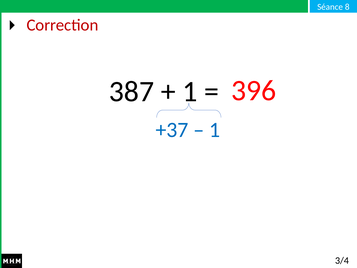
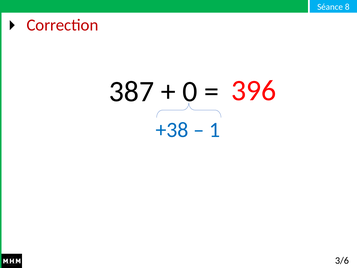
1: 1 -> 0 (190, 91)
+37: +37 -> +38 (172, 130)
3/4: 3/4 -> 3/6 (342, 260)
